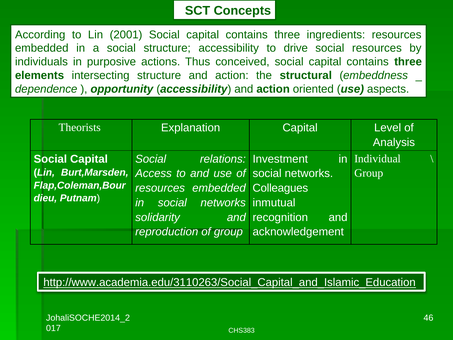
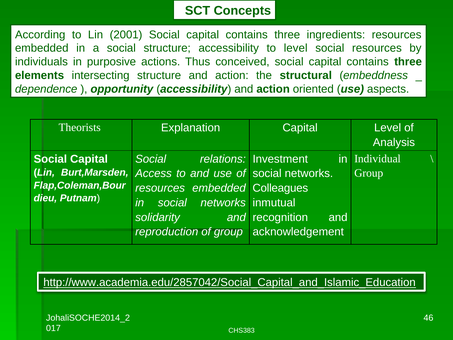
to drive: drive -> level (296, 48)
http://www.academia.edu/3110263/Social_Capital_and_Islamic_Education: http://www.academia.edu/3110263/Social_Capital_and_Islamic_Education -> http://www.academia.edu/2857042/Social_Capital_and_Islamic_Education (230, 282)
